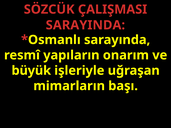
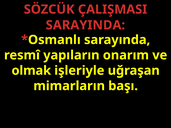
büyük: büyük -> olmak (31, 71)
